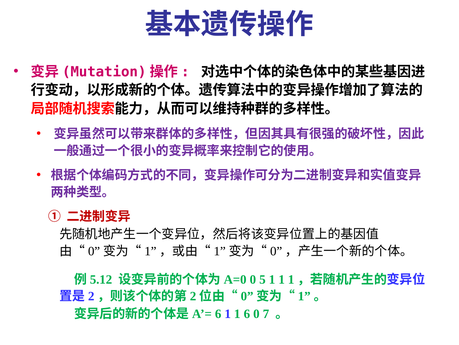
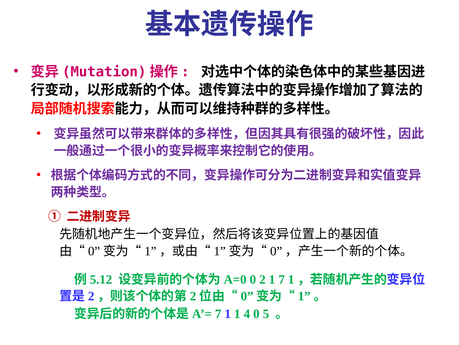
5: 5 -> 2 (262, 279)
1: 1 -> 7 (282, 279)
6: 6 -> 7 (218, 313)
1 6: 6 -> 4 (247, 313)
7: 7 -> 5 (266, 313)
